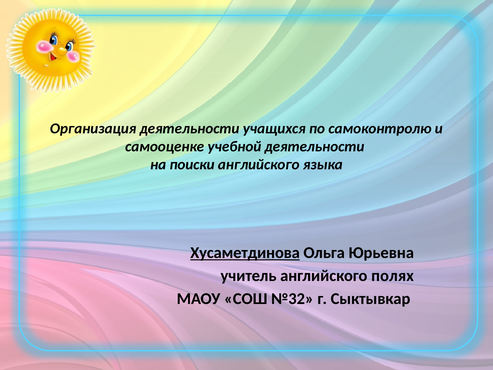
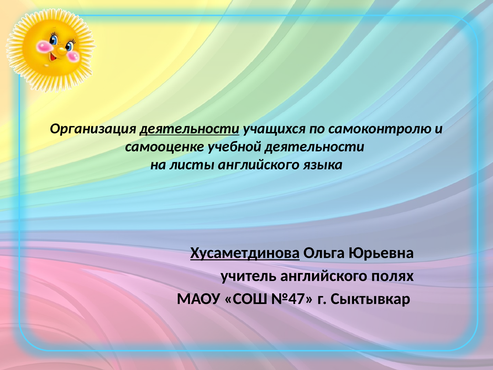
деятельности underline: none -> present (190, 128)
поиски: поиски -> листы (192, 165)
№32: №32 -> №47 (292, 299)
